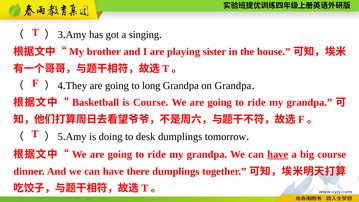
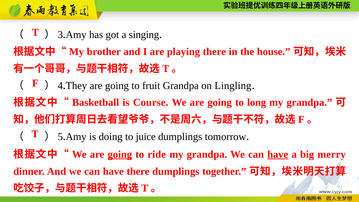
playing sister: sister -> there (214, 52)
long: long -> fruit (151, 86)
on Grandpa: Grandpa -> Lingling (233, 86)
ride: ride -> long (257, 102)
desk: desk -> juice (146, 137)
going underline: none -> present (120, 154)
big course: course -> merry (332, 154)
